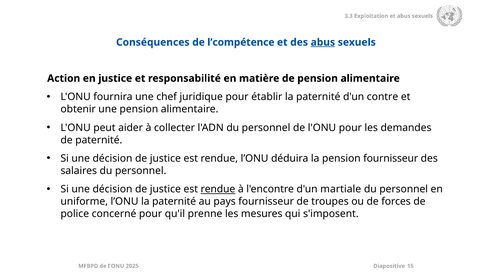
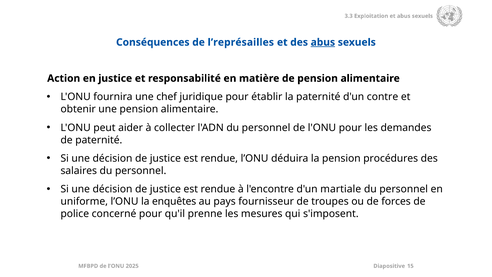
l’compétence: l’compétence -> l’représailles (241, 42)
pension fournisseur: fournisseur -> procédures (391, 158)
rendue underline: present -> none (218, 189)
l’ONU la paternité: paternité -> enquêtes (174, 201)
